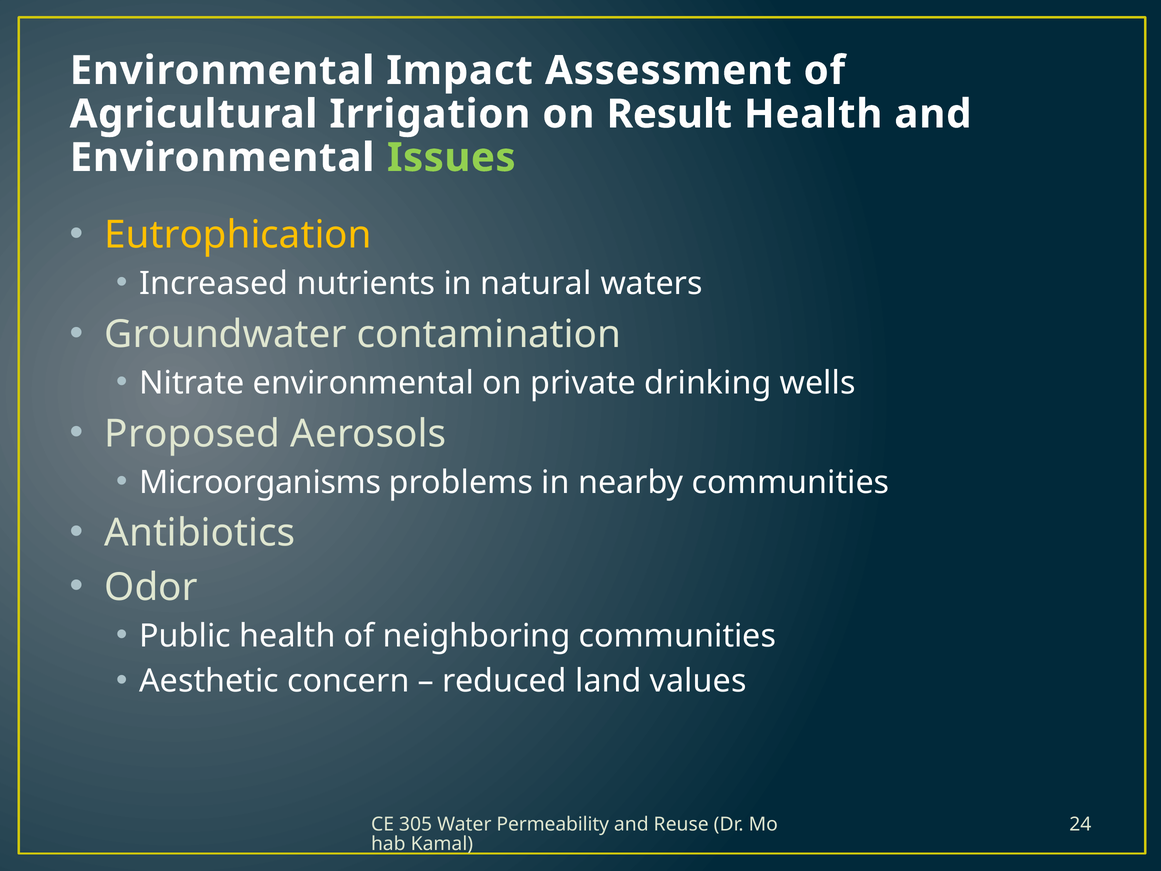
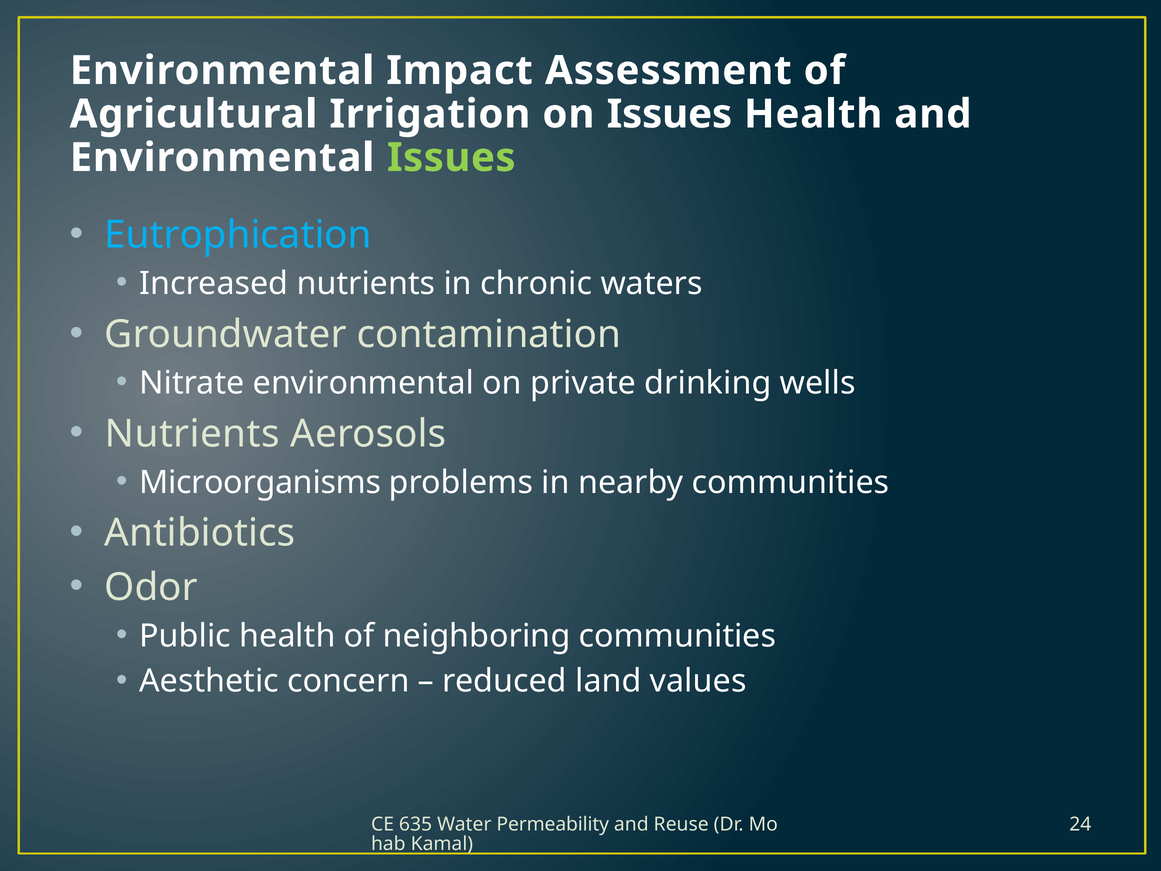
on Result: Result -> Issues (669, 114)
Eutrophication colour: yellow -> light blue (238, 235)
natural: natural -> chronic (536, 284)
Proposed: Proposed -> Nutrients (192, 434)
305: 305 -> 635 (416, 824)
